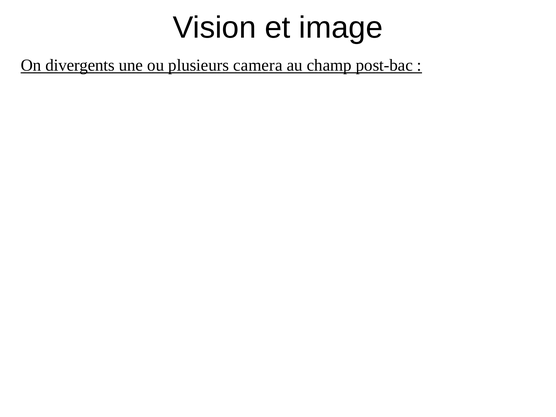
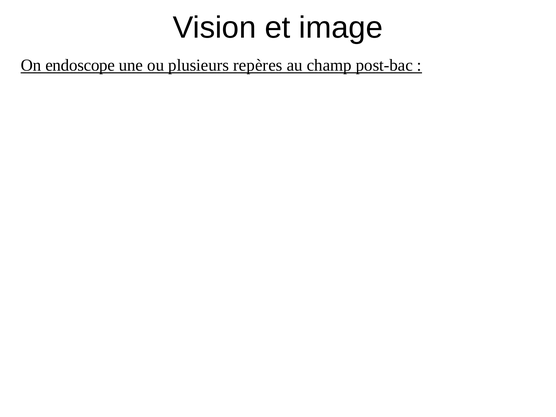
divergents: divergents -> endoscope (80, 65)
camera: camera -> repères (258, 65)
